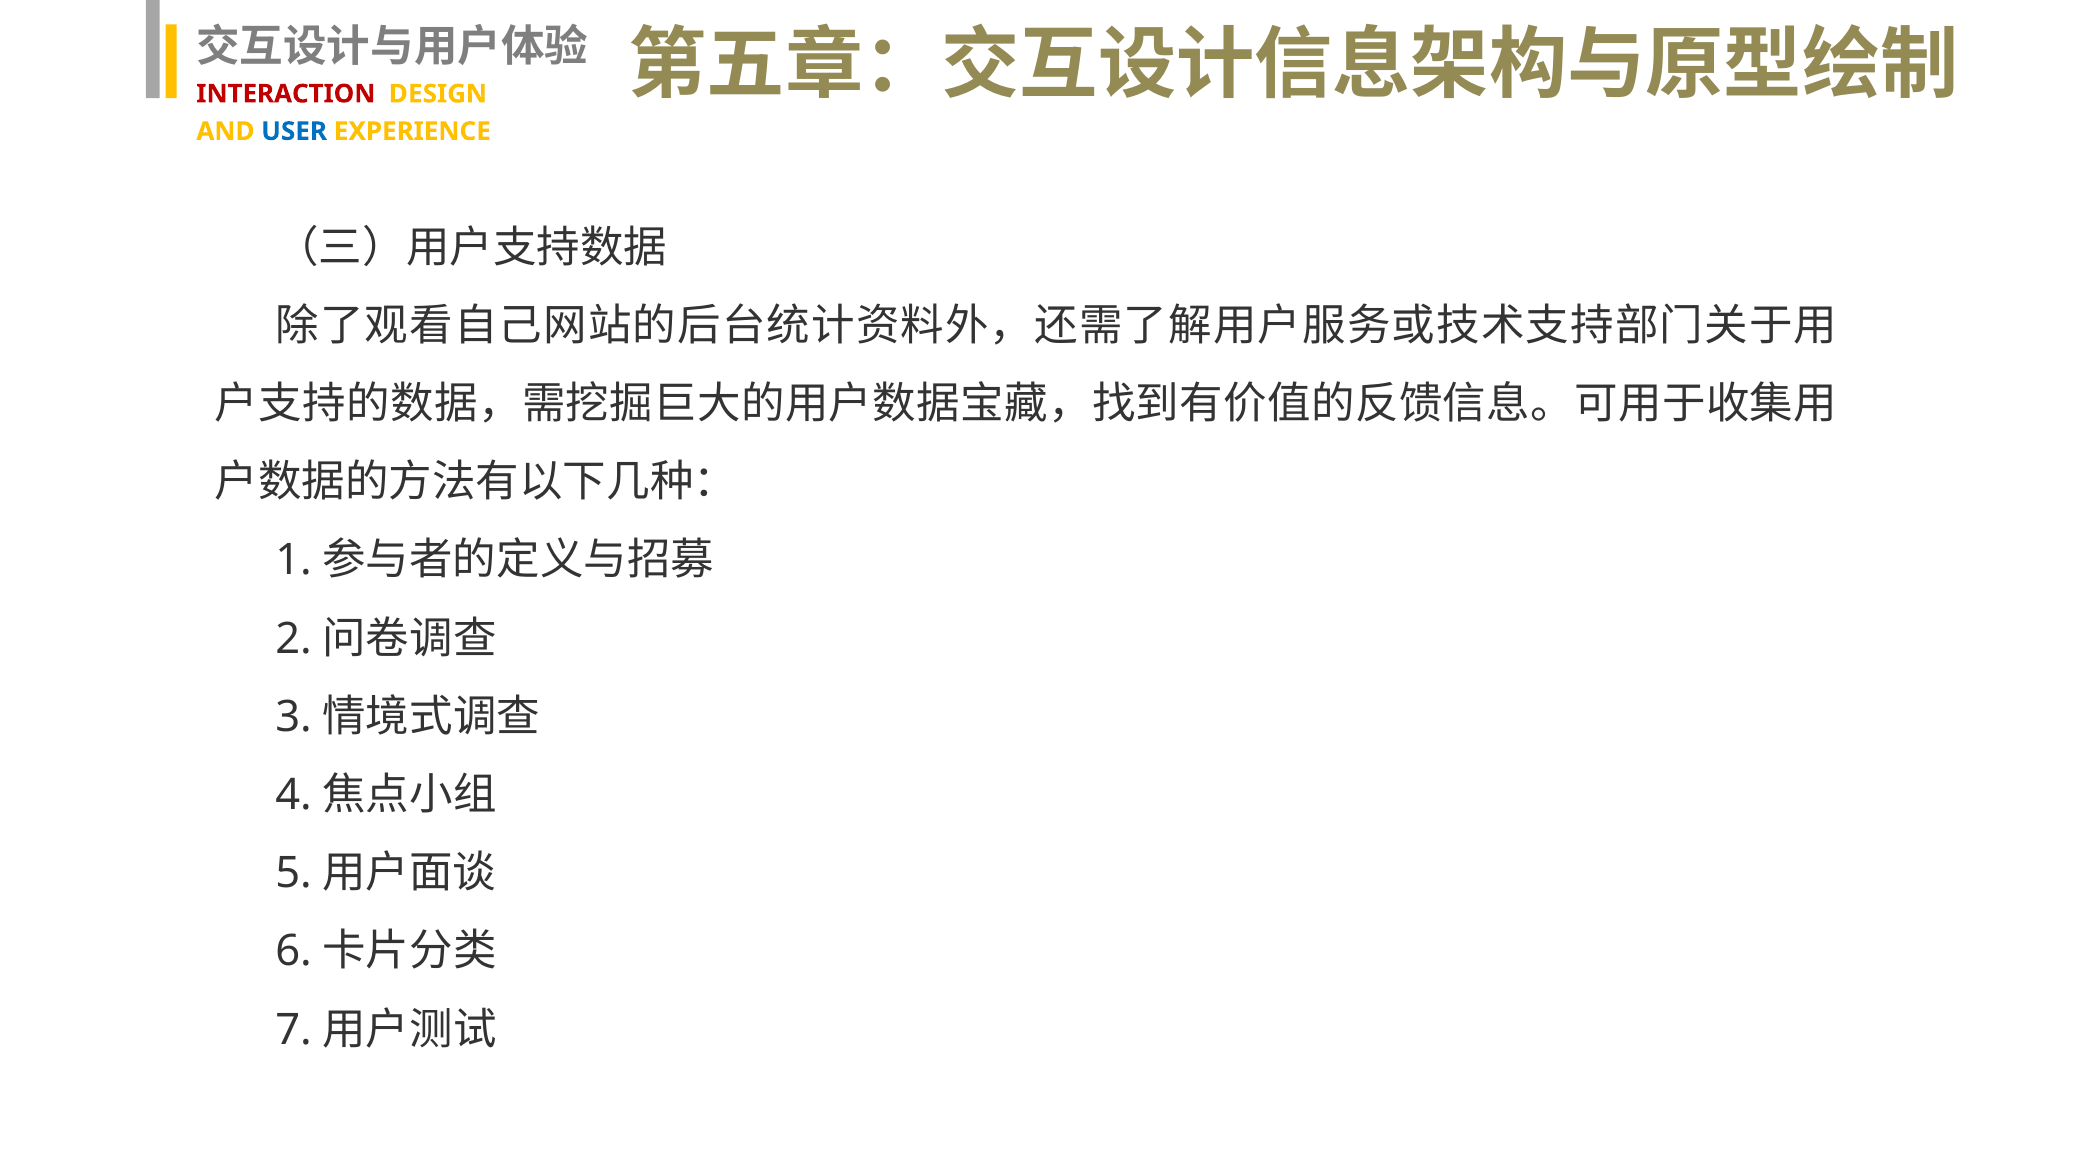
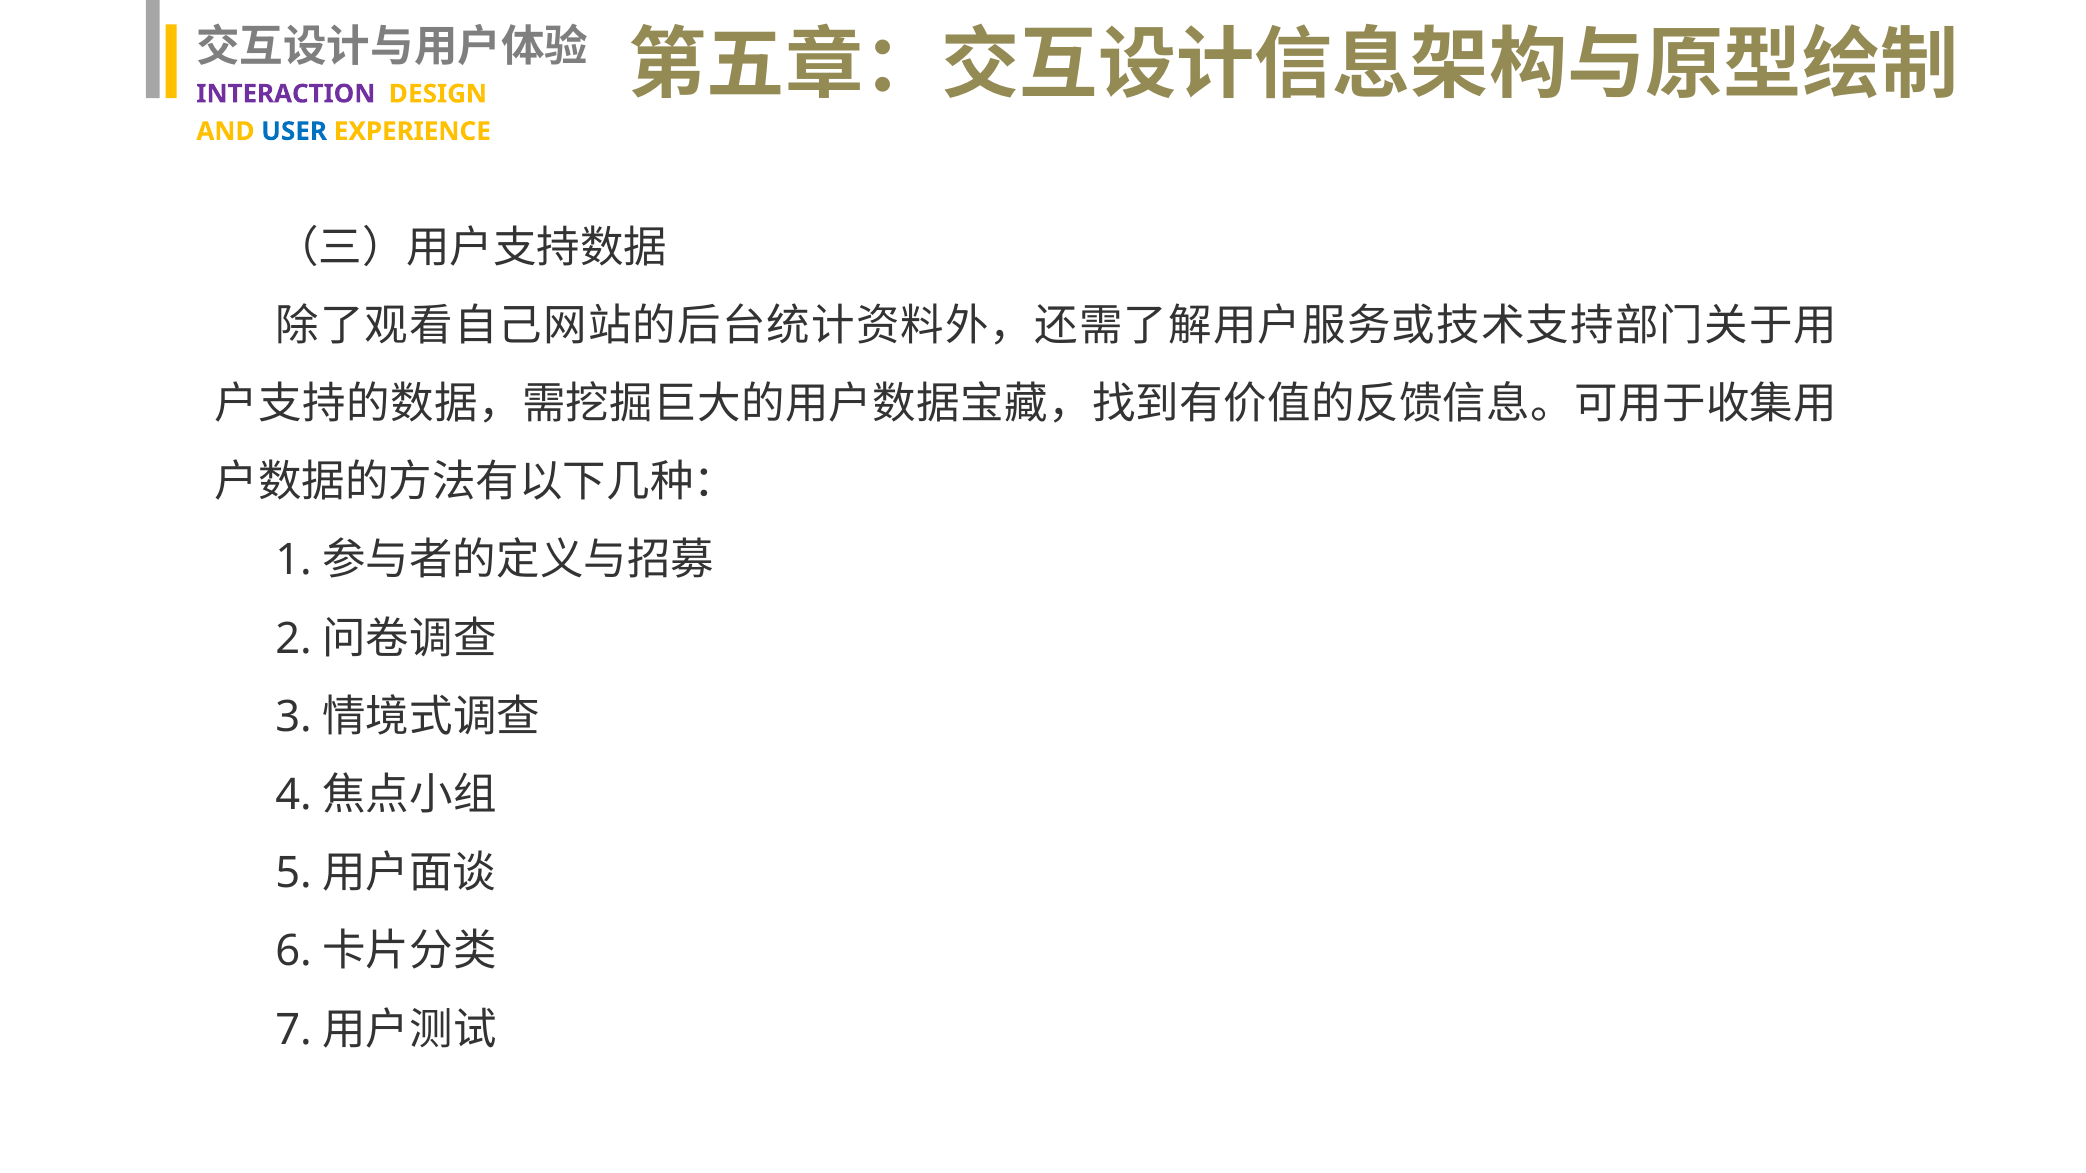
INTERACTION colour: red -> purple (286, 94)
